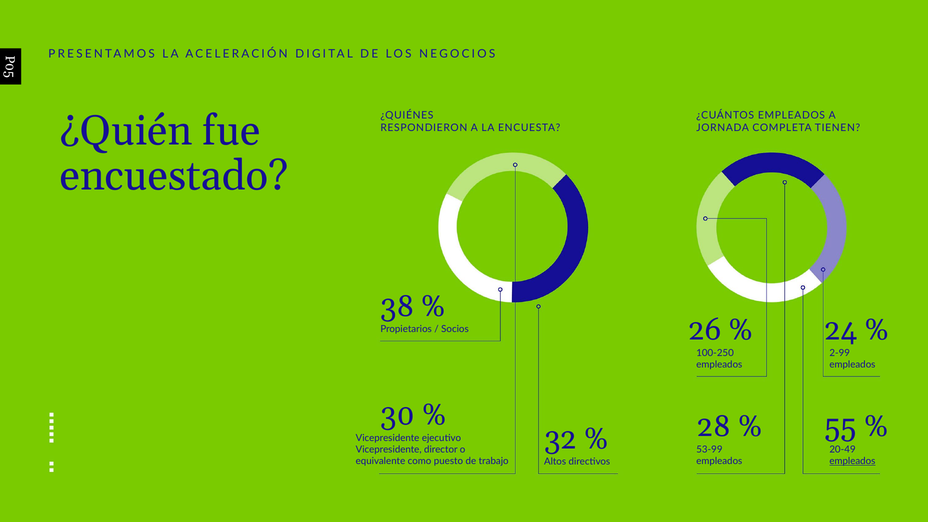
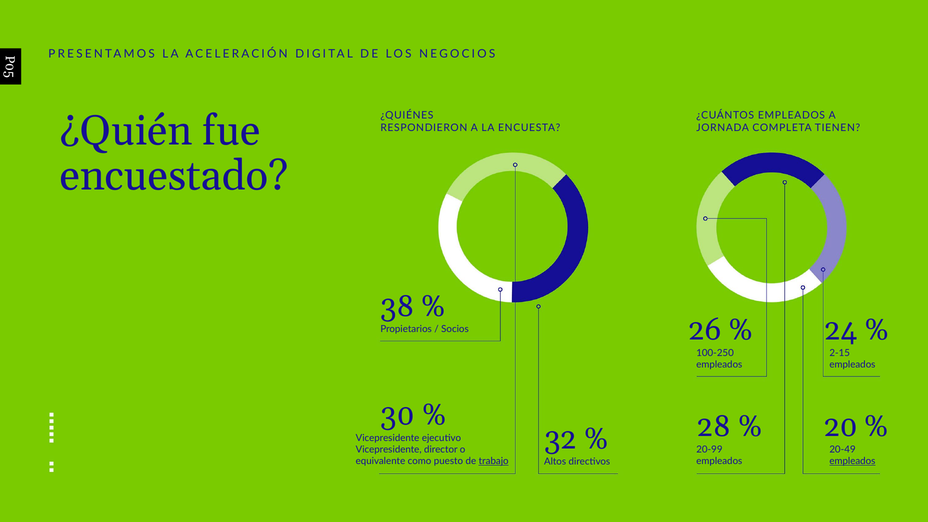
2-99: 2-99 -> 2-15 (840, 353)
55: 55 -> 20 (841, 427)
53-99: 53-99 -> 20-99 (709, 449)
trabajo underline: none -> present (494, 461)
